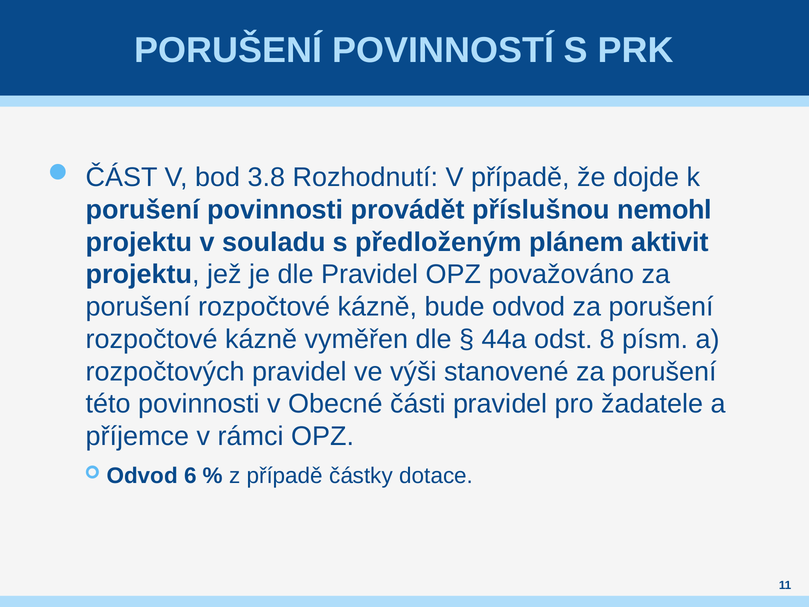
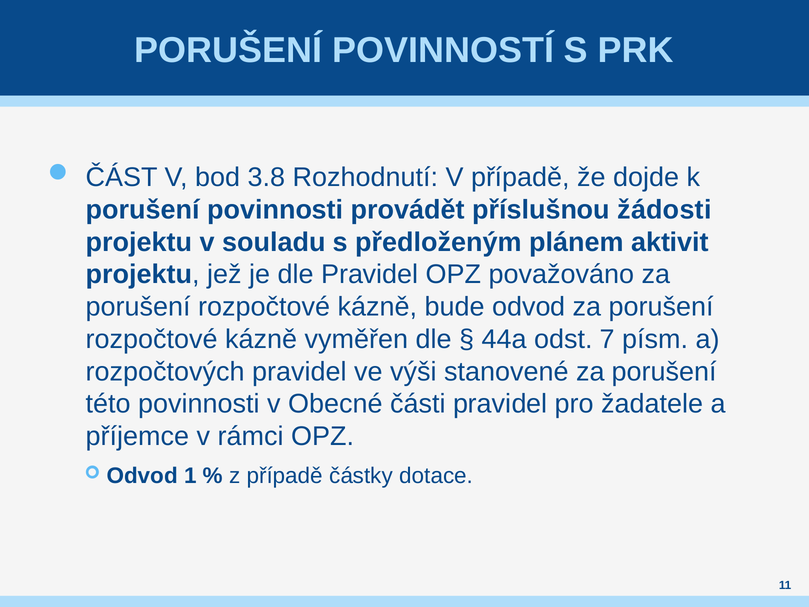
nemohl: nemohl -> žádosti (664, 210)
8: 8 -> 7 (607, 339)
6: 6 -> 1 (190, 476)
